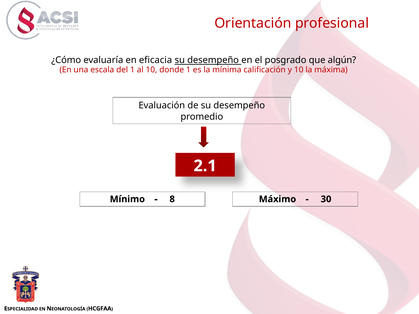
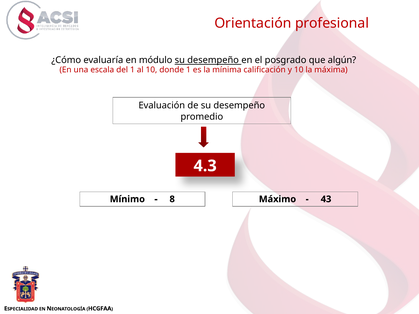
eficacia: eficacia -> módulo (156, 60)
2.1: 2.1 -> 4.3 (205, 166)
30: 30 -> 43 (326, 199)
